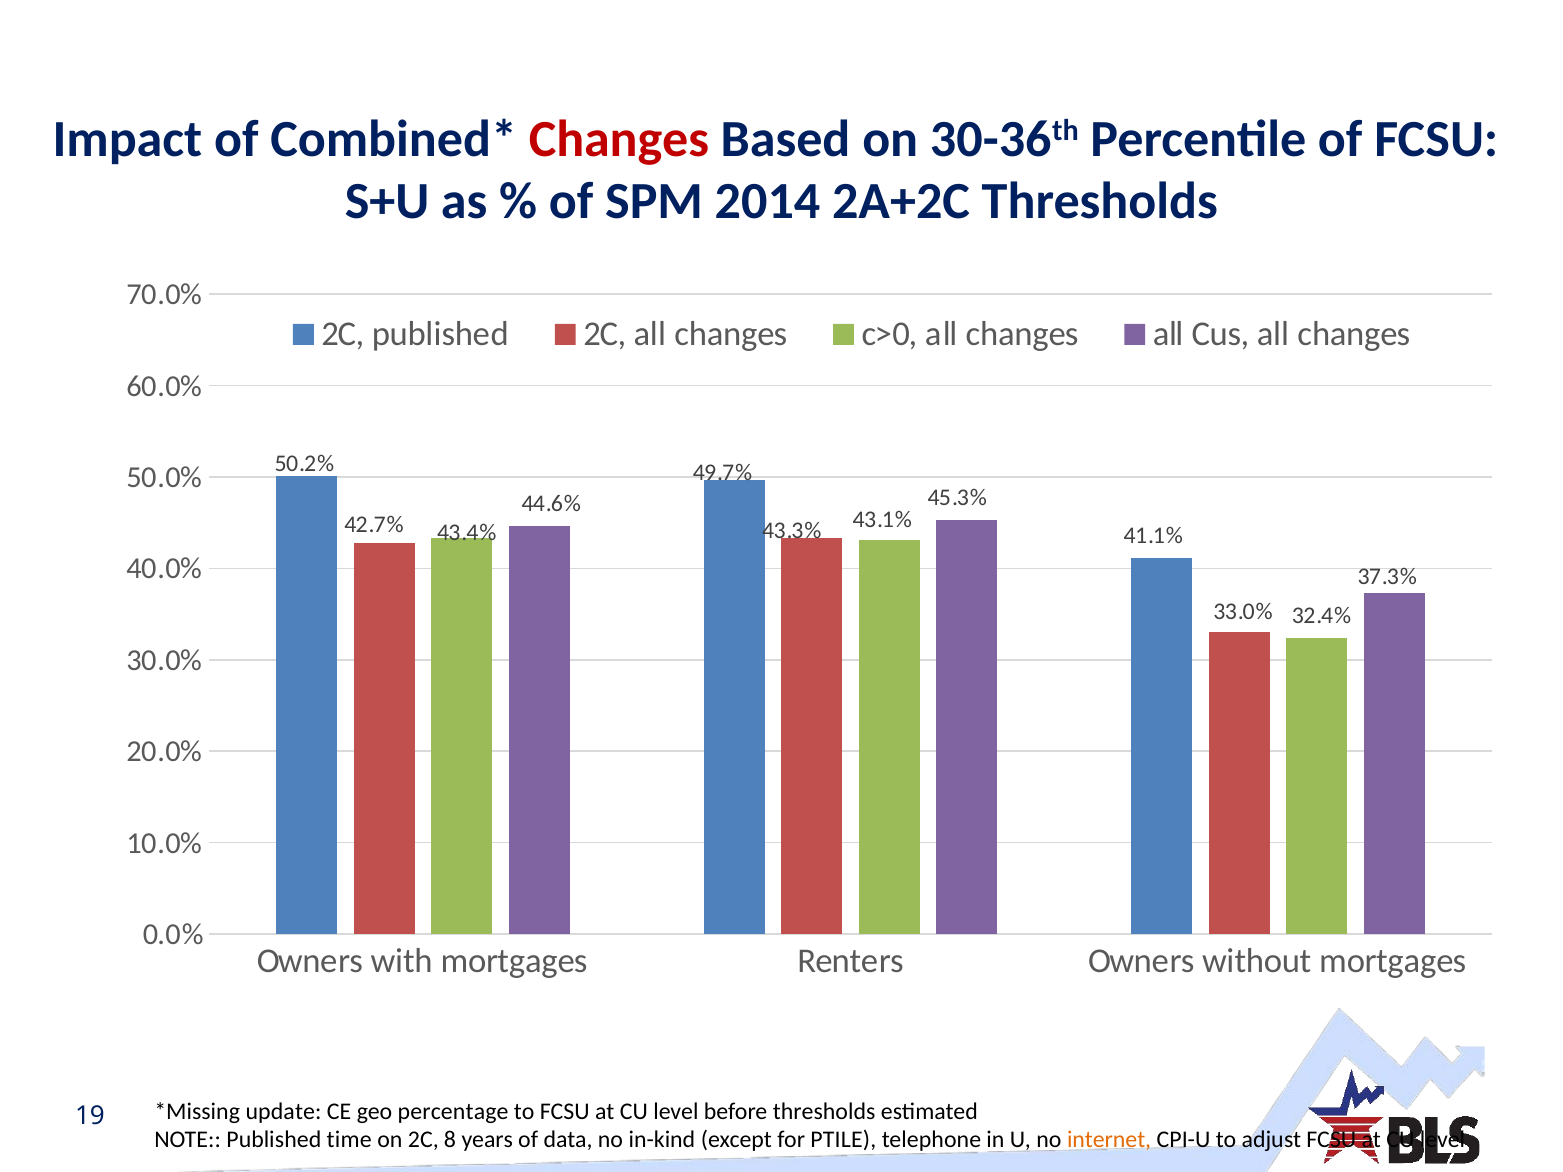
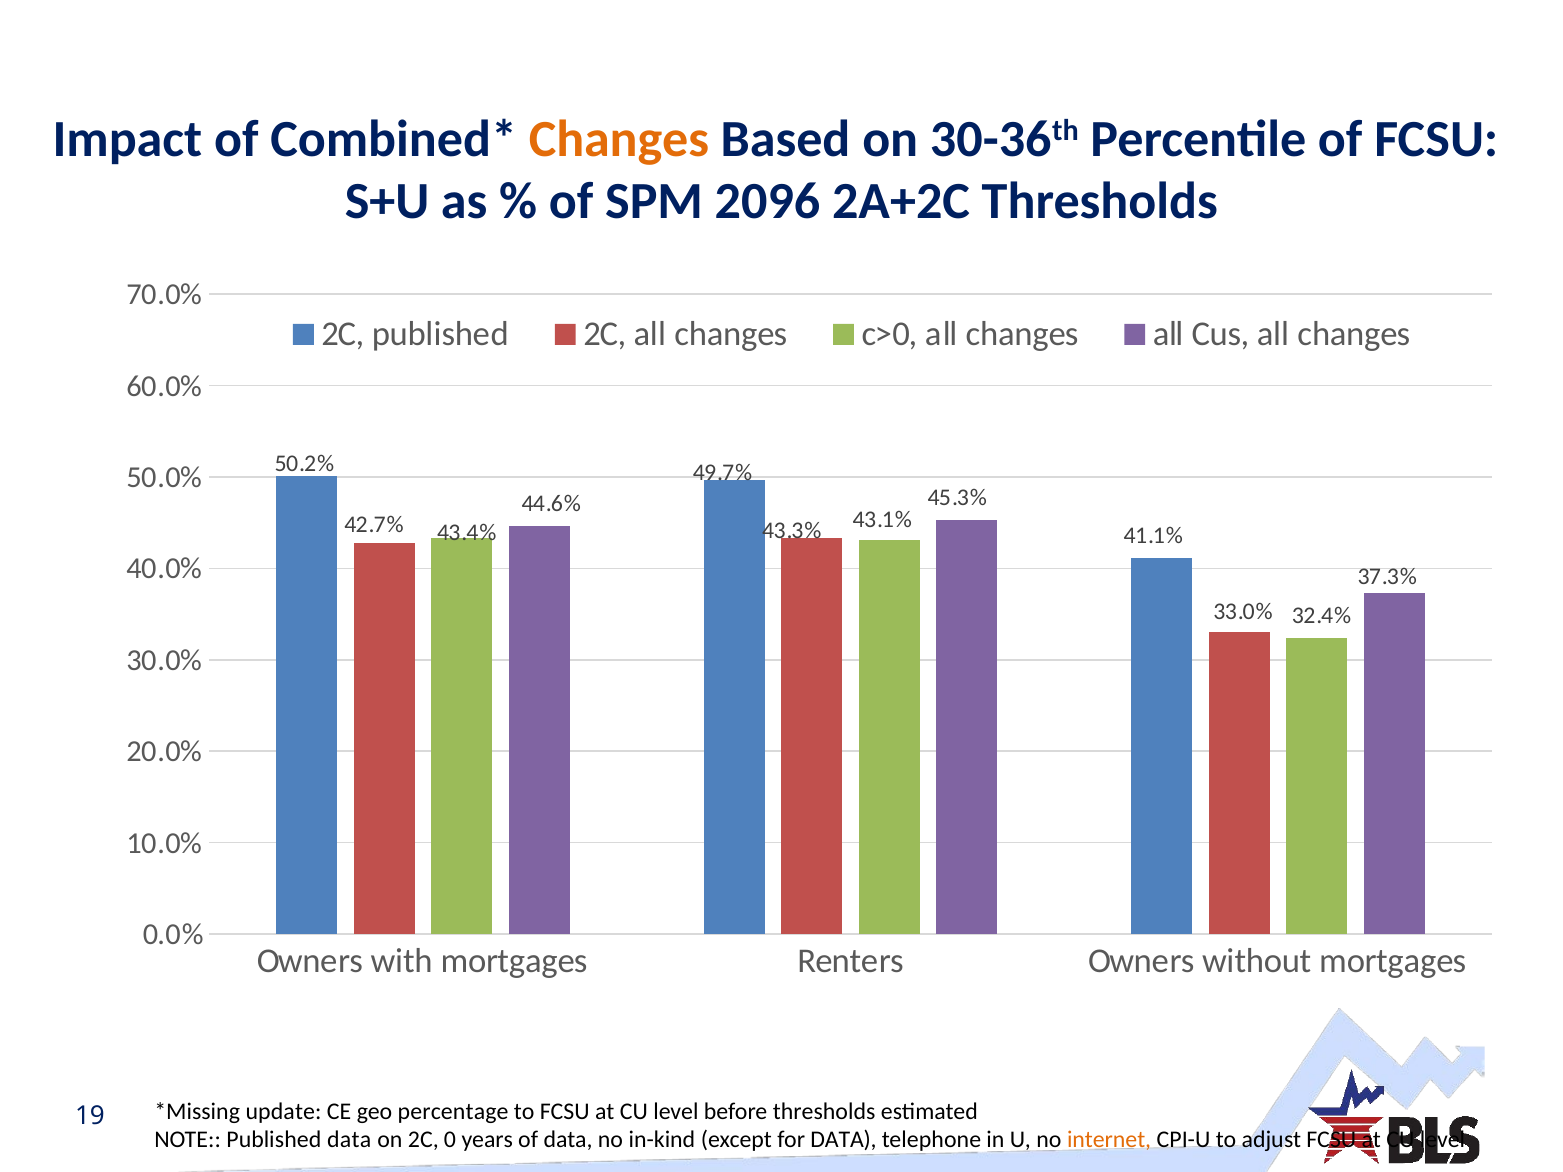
Changes colour: red -> orange (619, 139)
2014: 2014 -> 2096 (768, 202)
Published time: time -> data (349, 1140)
8: 8 -> 0 (450, 1140)
for PTILE: PTILE -> DATA (844, 1140)
